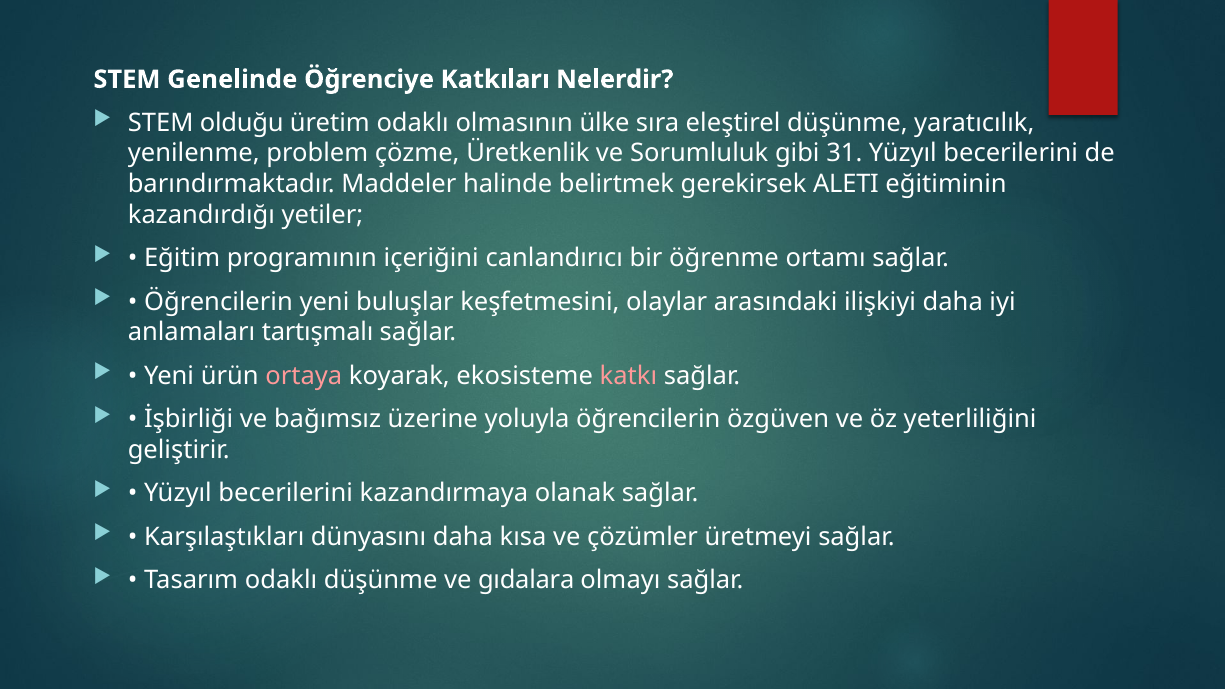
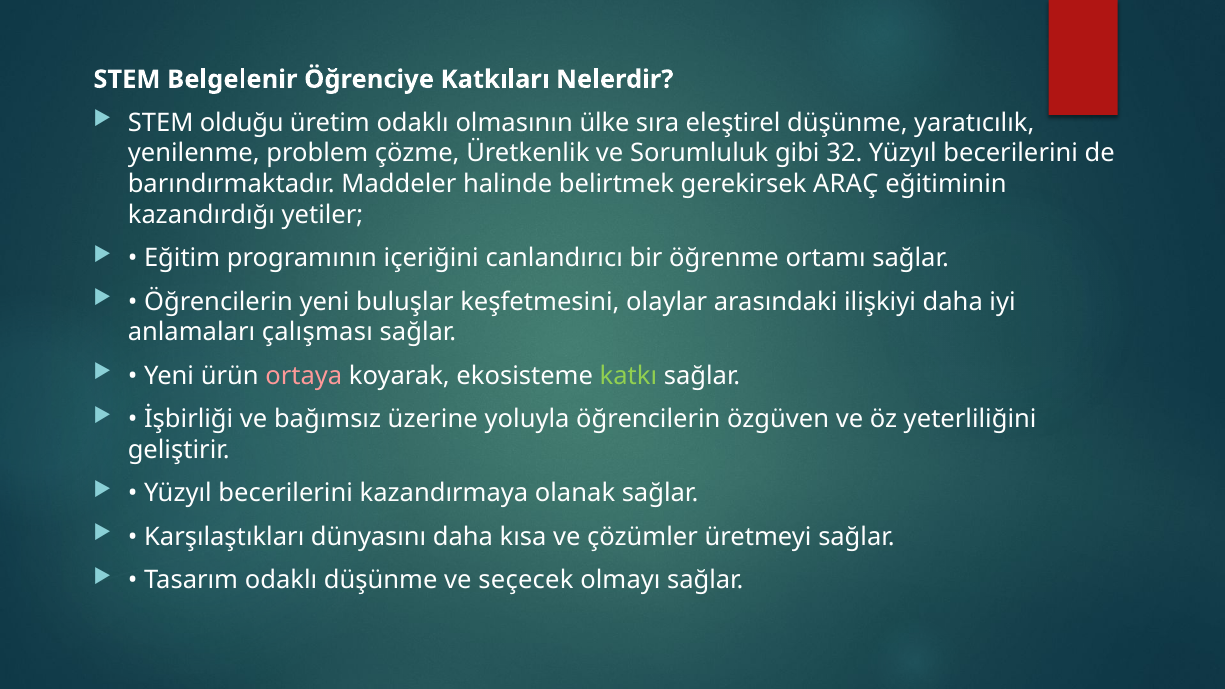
Genelinde: Genelinde -> Belgelenir (232, 79)
31: 31 -> 32 (844, 153)
ALETI: ALETI -> ARAÇ (846, 184)
tartışmalı: tartışmalı -> çalışması (317, 332)
katkı colour: pink -> light green (628, 376)
gıdalara: gıdalara -> seçecek (526, 580)
